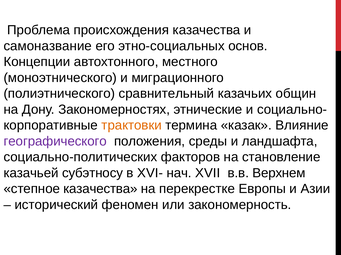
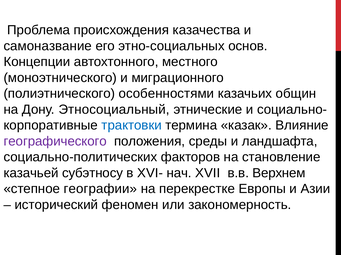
сравнительный: сравнительный -> особенностями (166, 94)
Закономерностях: Закономерностях -> Этносоциальный (114, 110)
трактовки colour: orange -> blue (132, 126)
степное казачества: казачества -> географии (100, 189)
